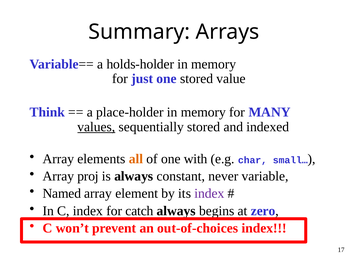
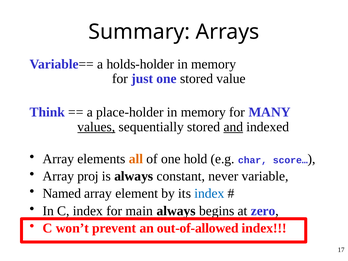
and underline: none -> present (233, 127)
with: with -> hold (196, 159)
small…: small… -> score… (290, 160)
index colour: purple -> blue (209, 194)
catch: catch -> main (139, 211)
out-of-choices: out-of-choices -> out-of-allowed (198, 228)
